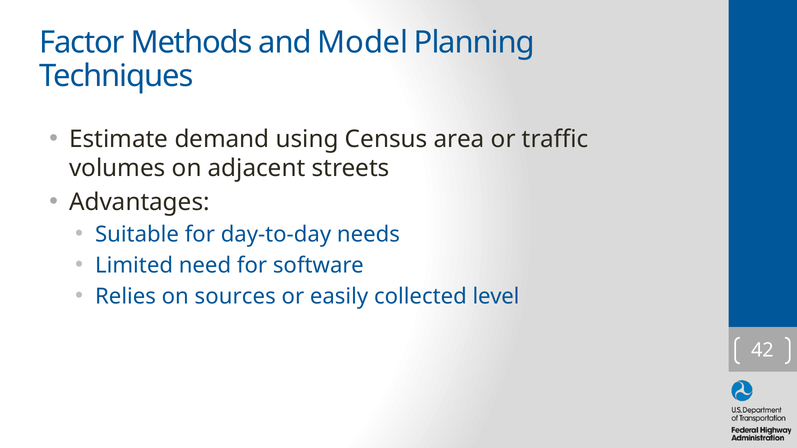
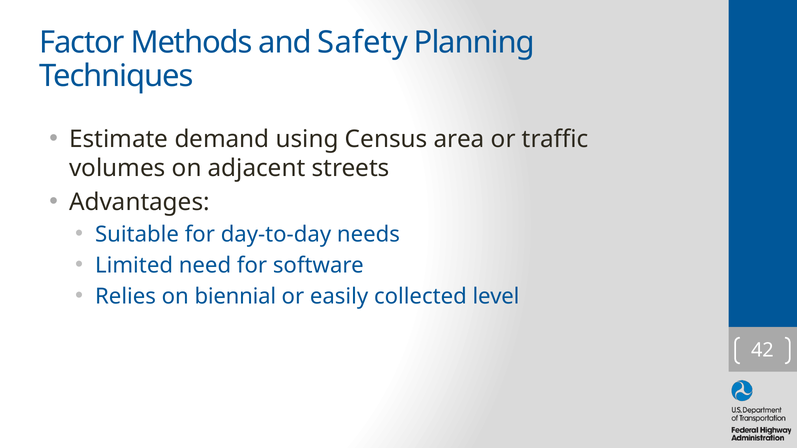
Model: Model -> Safety (363, 43)
sources: sources -> biennial (235, 297)
